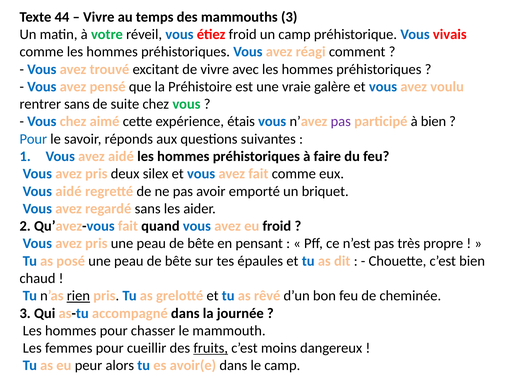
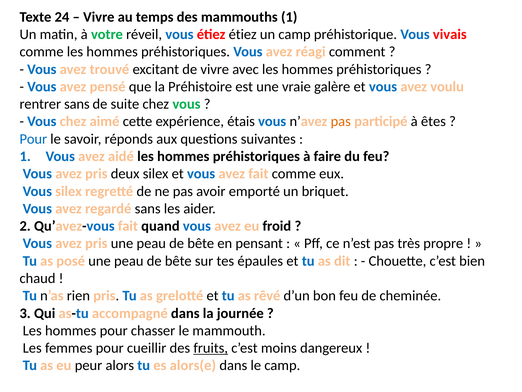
44: 44 -> 24 (62, 17)
mammouths 3: 3 -> 1 (289, 17)
étiez froid: froid -> étiez (243, 34)
pas colour: purple -> orange (341, 121)
à bien: bien -> êtes (433, 121)
Vous aidé: aidé -> silex (69, 191)
rien underline: present -> none (78, 295)
avoir(e: avoir(e -> alors(e (193, 365)
